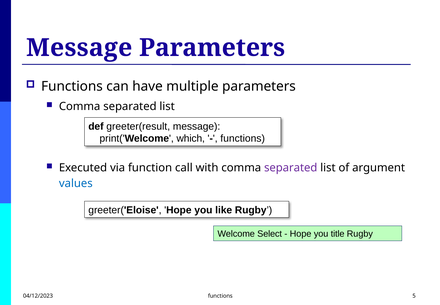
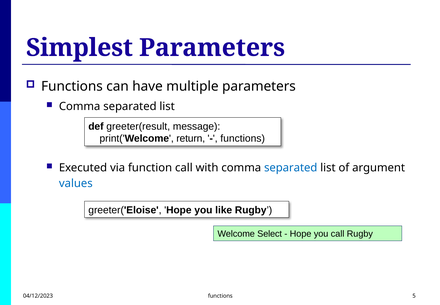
Message: Message -> Simplest (79, 48)
which: which -> return (191, 138)
separated colour: purple -> blue (291, 168)
you title: title -> call (338, 234)
